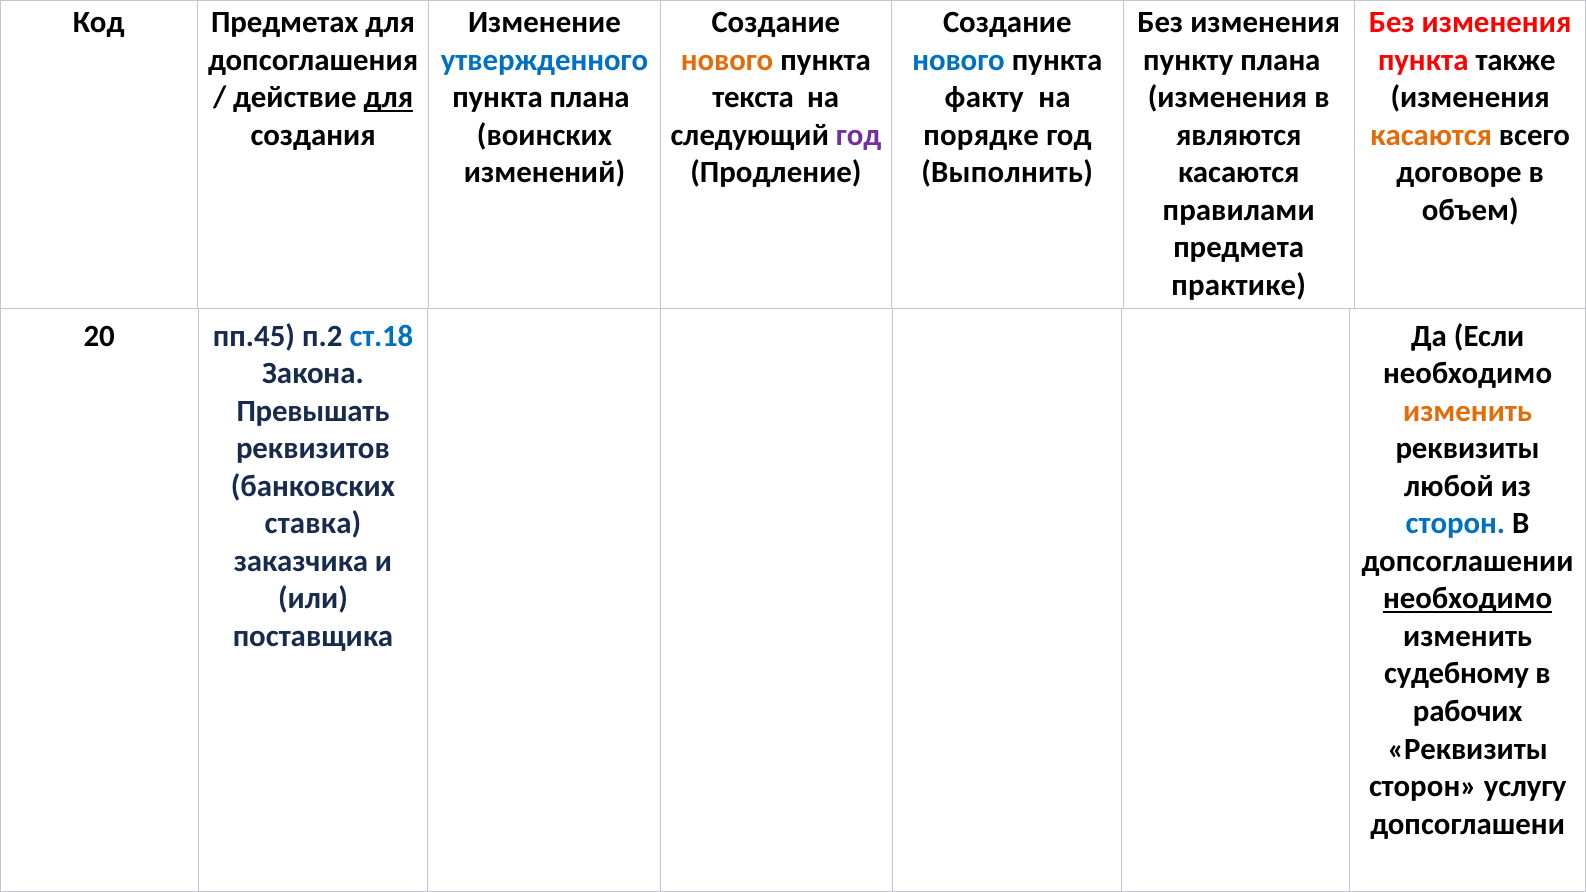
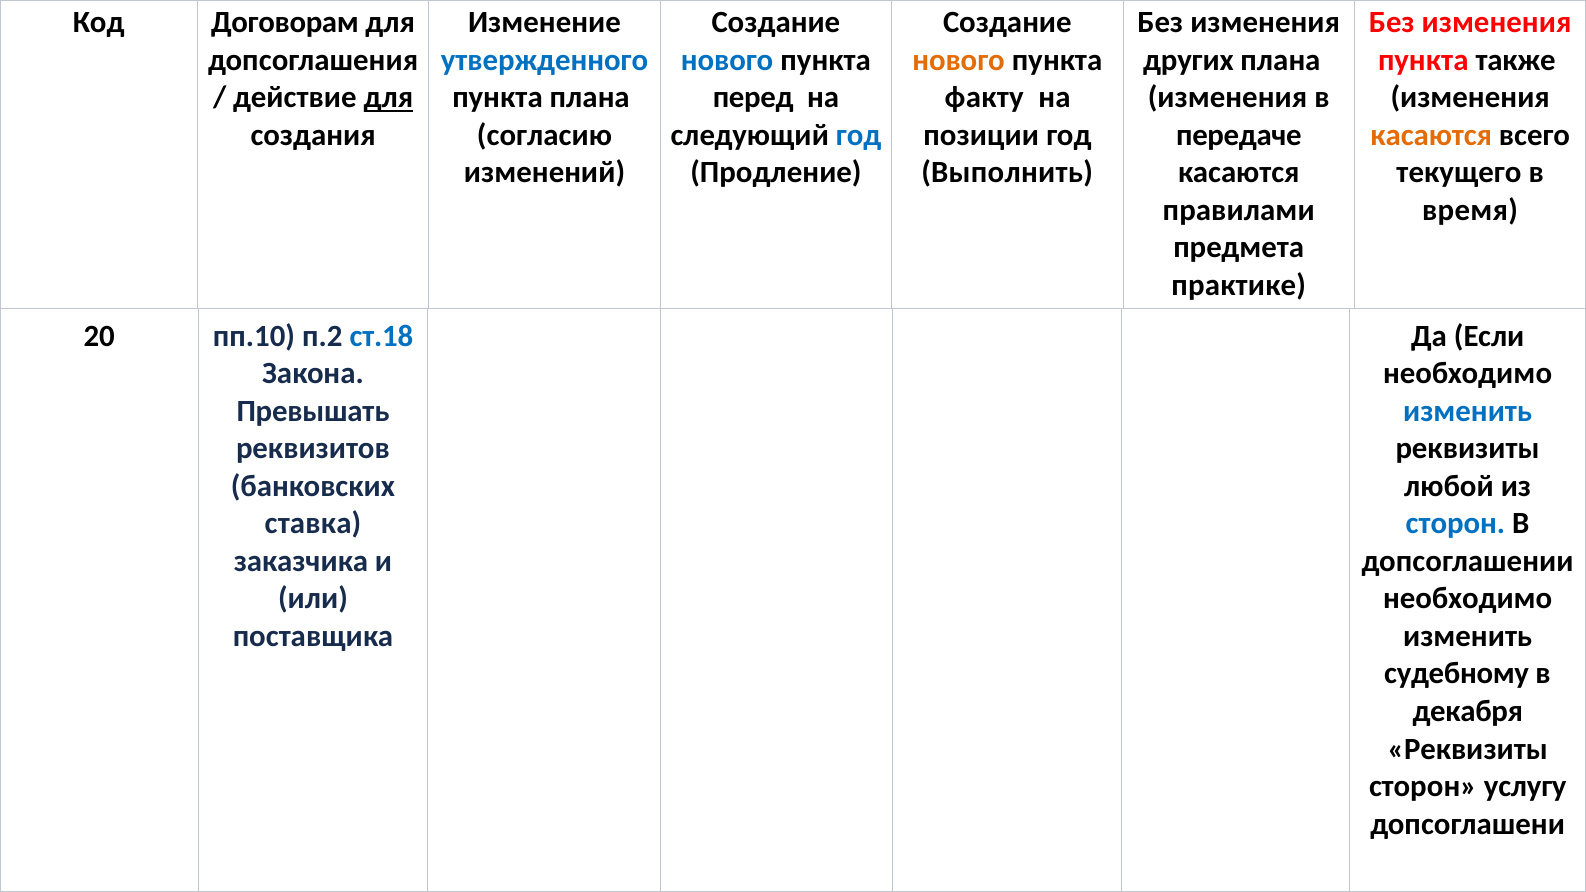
Предметах: Предметах -> Договорам (285, 23)
нового colour: orange -> blue (727, 60)
нового colour: blue -> orange (958, 60)
пункту: пункту -> других (1188, 60)
текста: текста -> перед (753, 98)
воинских: воинских -> согласию (545, 135)
год colour: purple -> blue (859, 135)
порядке: порядке -> позиции (981, 135)
являются: являются -> передаче (1239, 135)
договоре: договоре -> текущего (1459, 173)
объем: объем -> время (1470, 210)
пп.45: пп.45 -> пп.10 (254, 336)
изменить colour: orange -> blue (1468, 411)
необходимо underline: present -> none (1468, 599)
рабочих: рабочих -> декабря (1468, 711)
